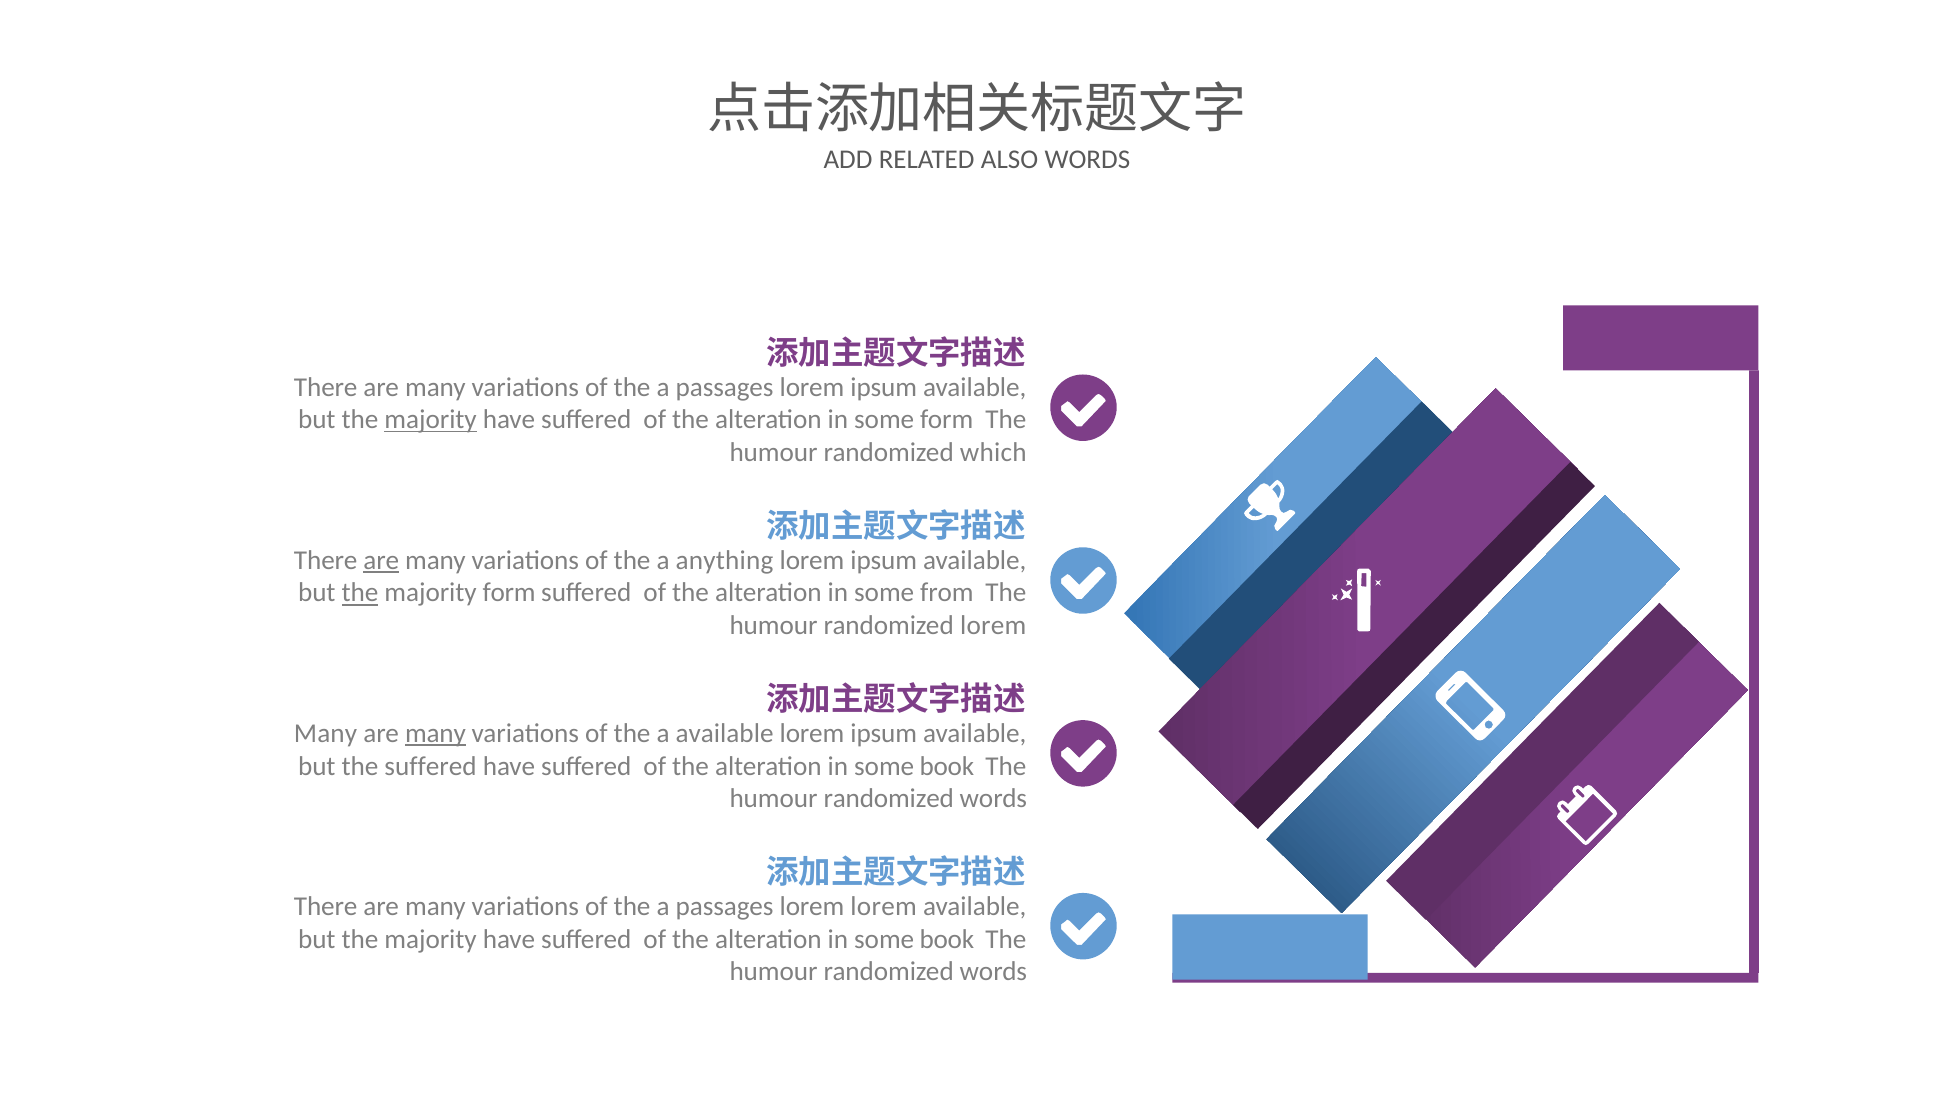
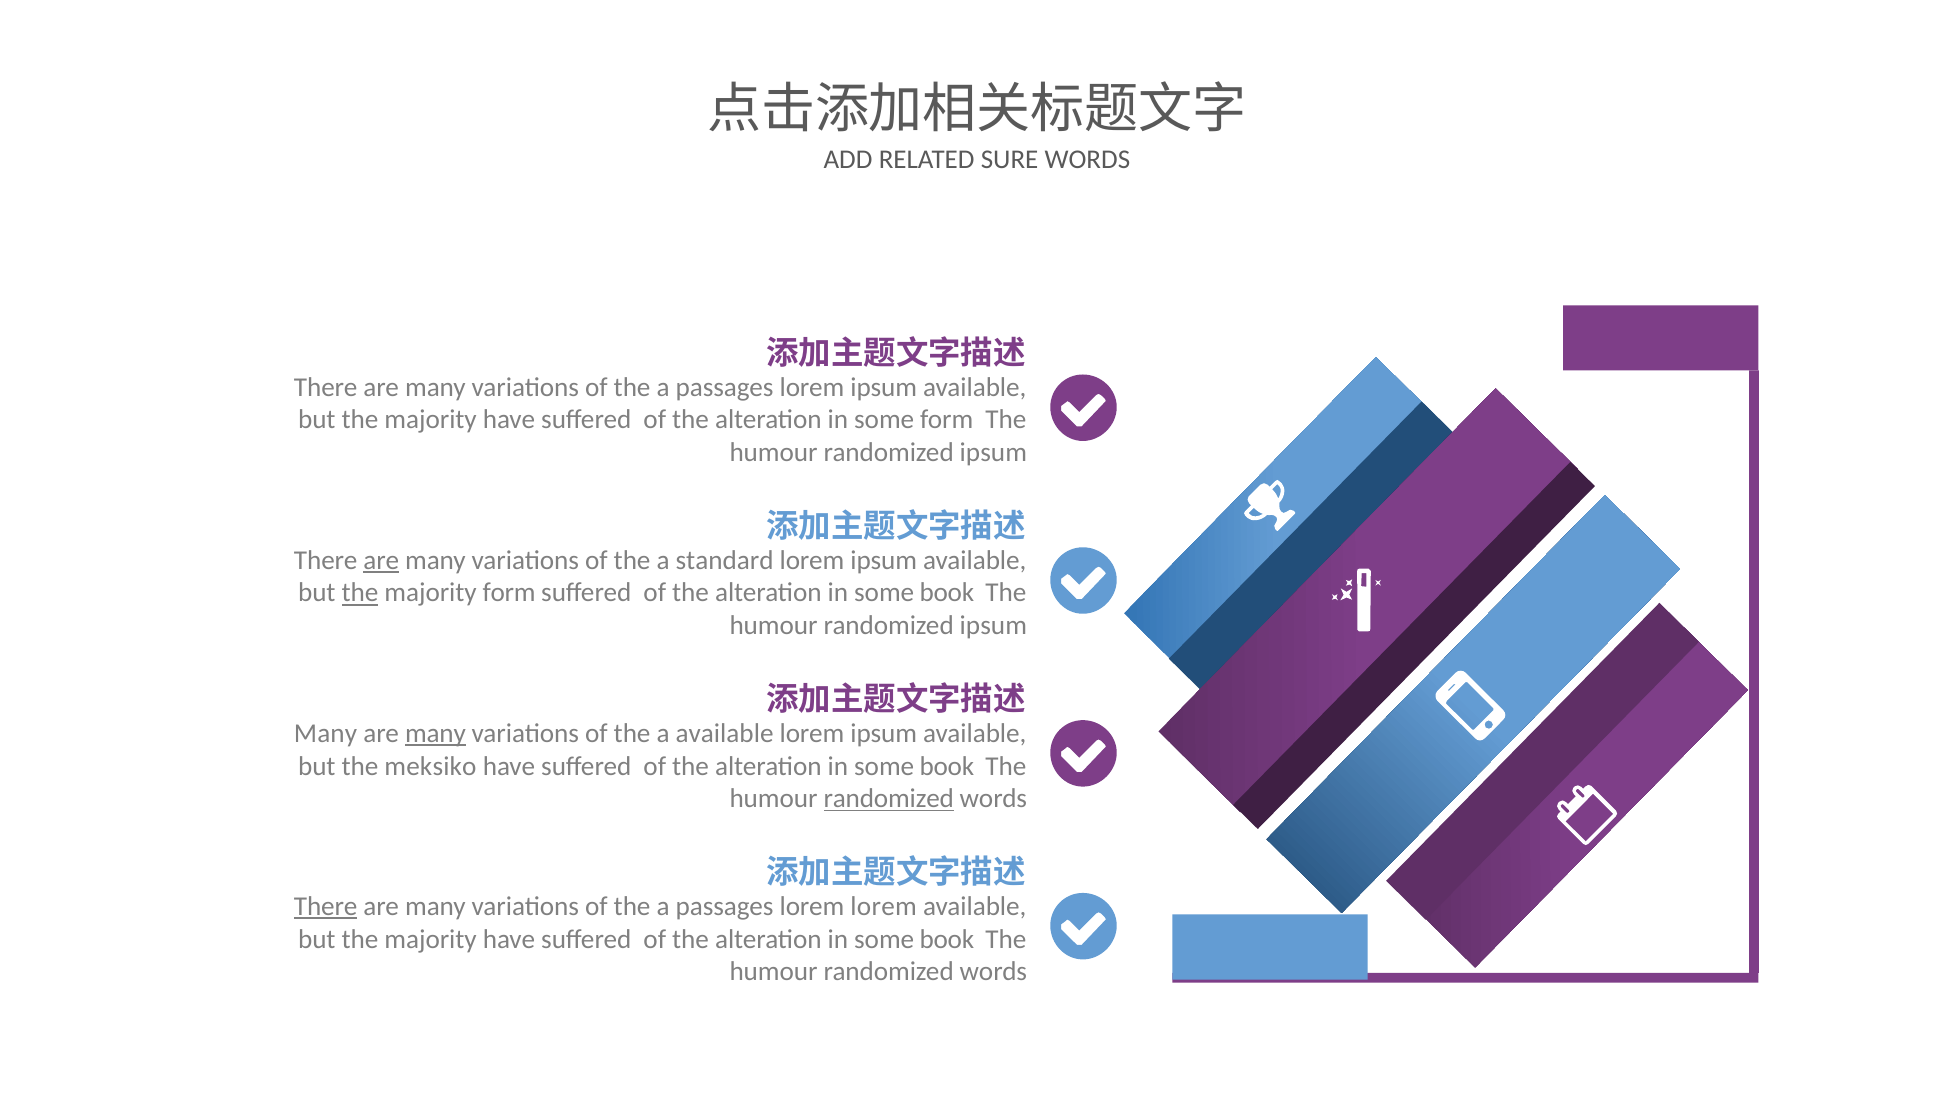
ALSO: ALSO -> SURE (1010, 160)
majority underline: present -> none (431, 420)
which: which -> ipsum (993, 453)
anything: anything -> standard (725, 561)
from: from -> book (947, 593)
lorem: lorem -> ipsum (993, 626)
the suffered: suffered -> meksiko (430, 766)
randomized underline: none -> present (889, 799)
There underline: none -> present (326, 907)
